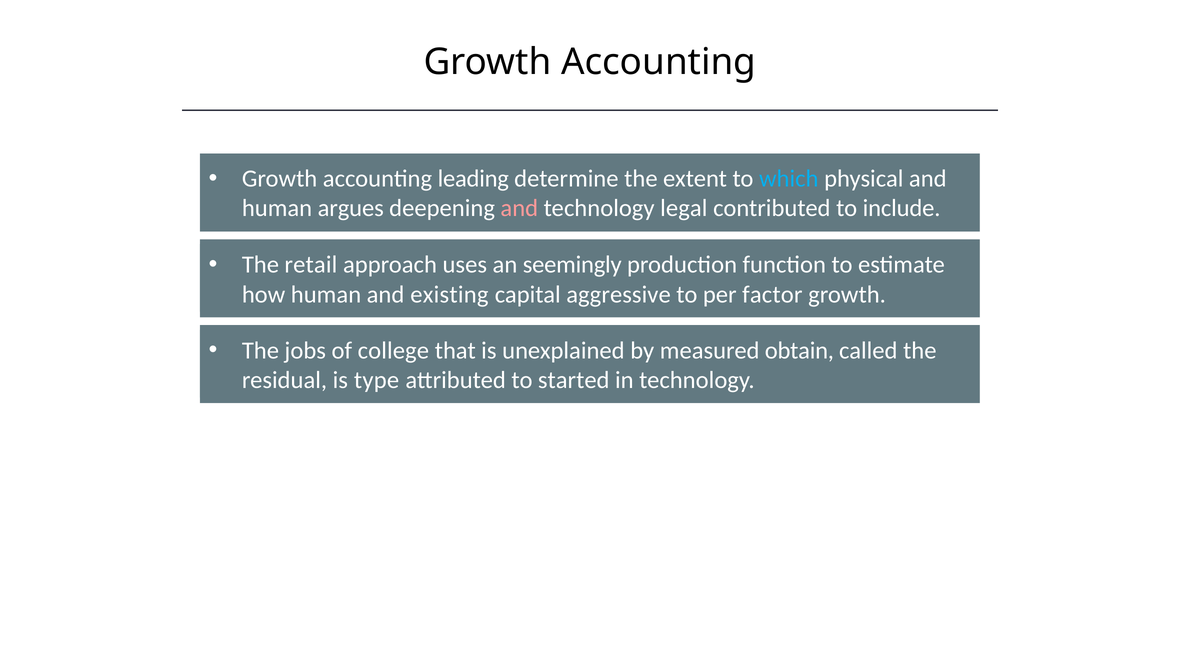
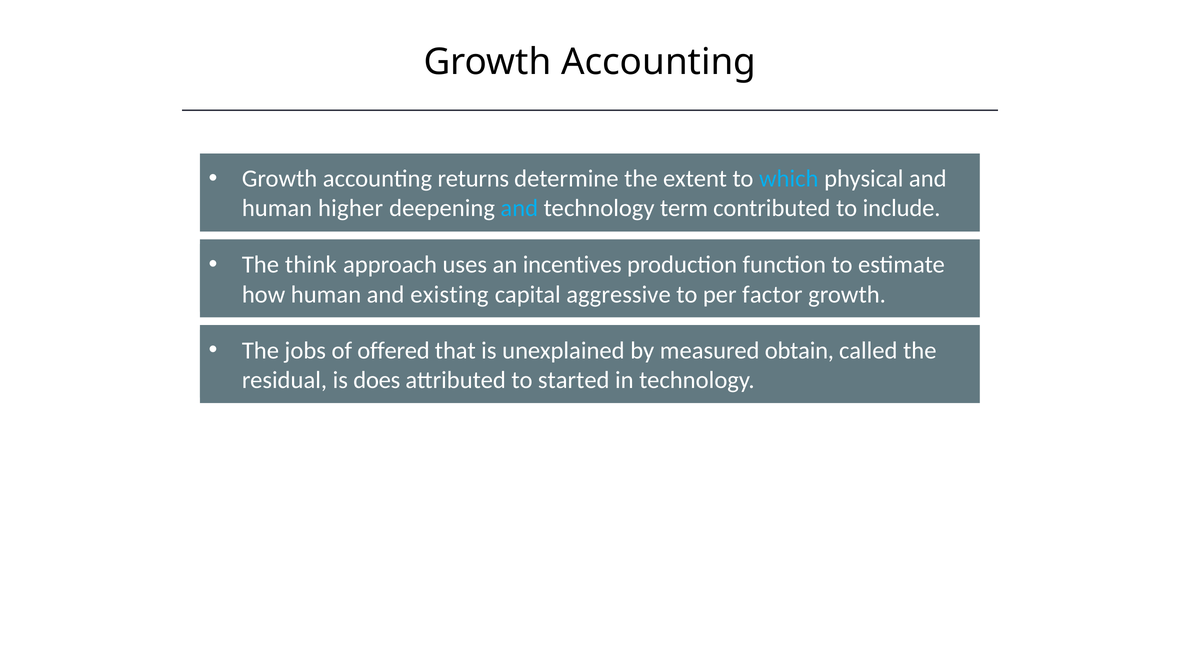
leading: leading -> returns (473, 179)
argues: argues -> higher (351, 208)
and colour: pink -> light blue (519, 208)
legal: legal -> term (684, 208)
retail: retail -> think (311, 265)
seemingly: seemingly -> incentives (572, 265)
college: college -> offered (394, 351)
type: type -> does (377, 380)
